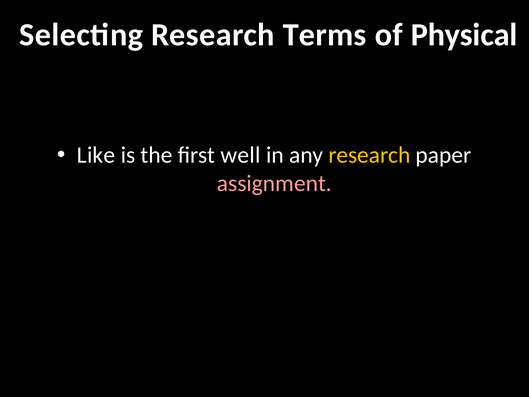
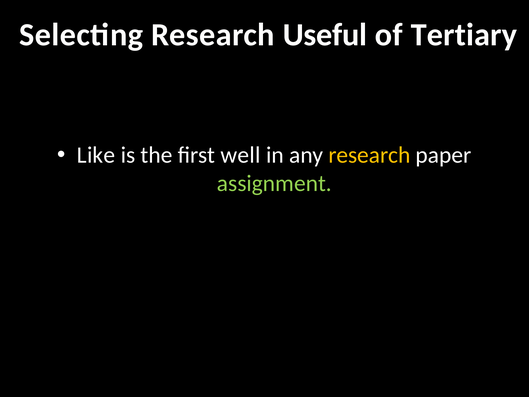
Terms: Terms -> Useful (325, 35)
Physical: Physical -> Tertiary (464, 35)
assignment colour: pink -> light green (274, 183)
